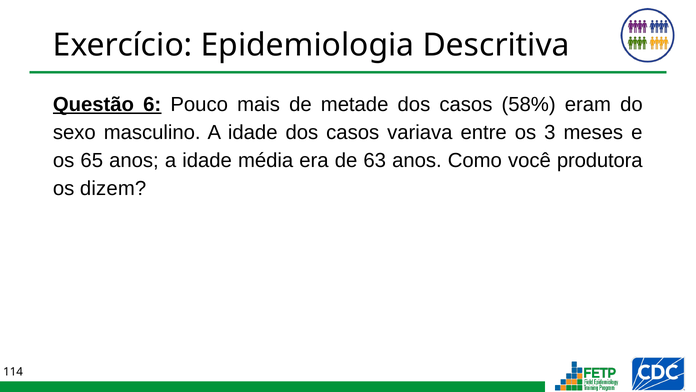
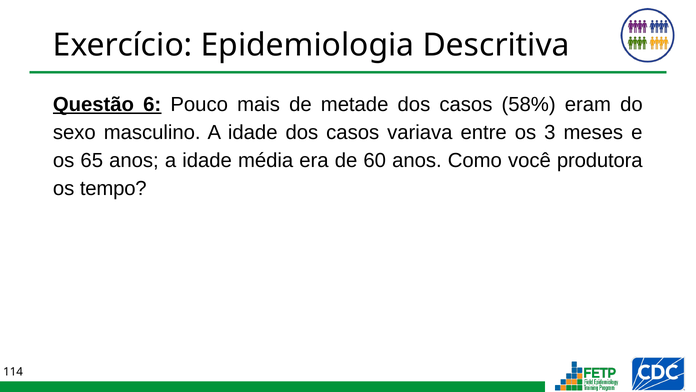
63: 63 -> 60 (375, 160)
dizem: dizem -> tempo (113, 188)
